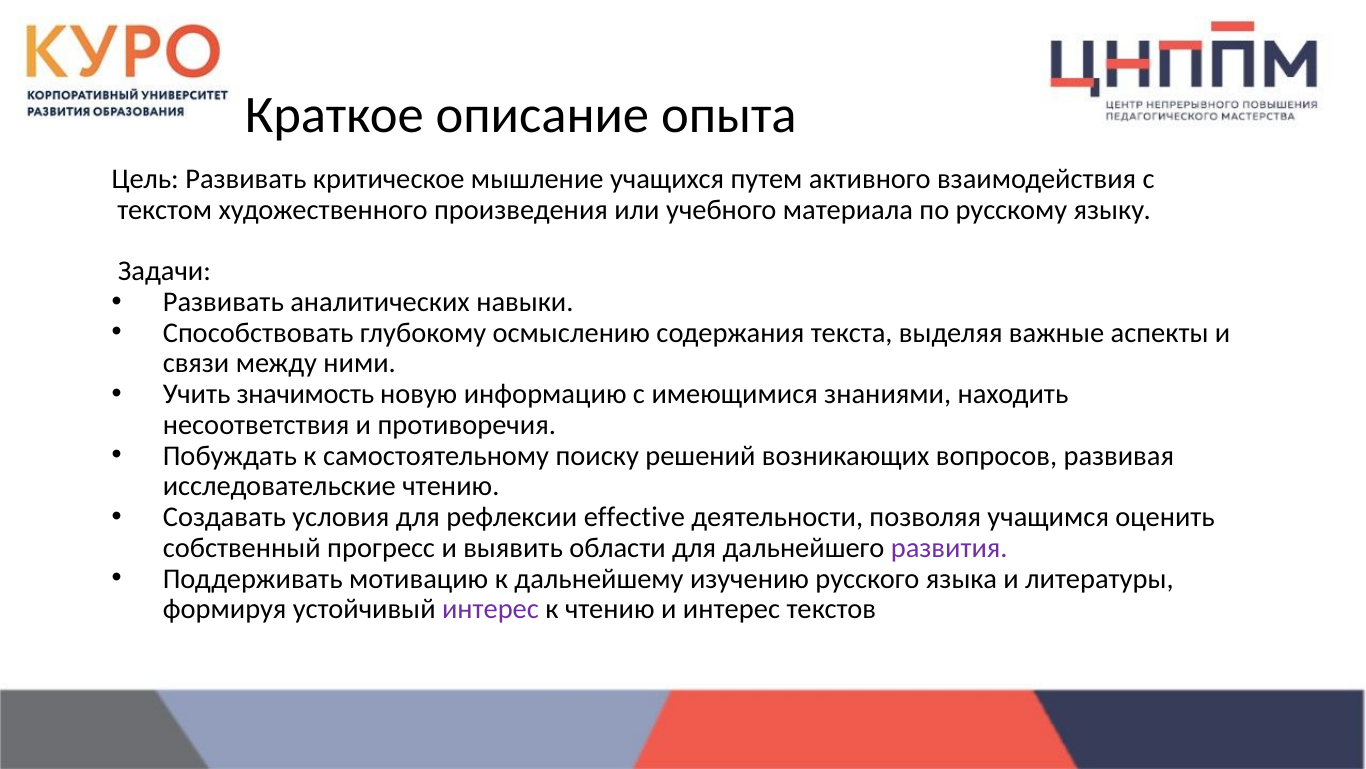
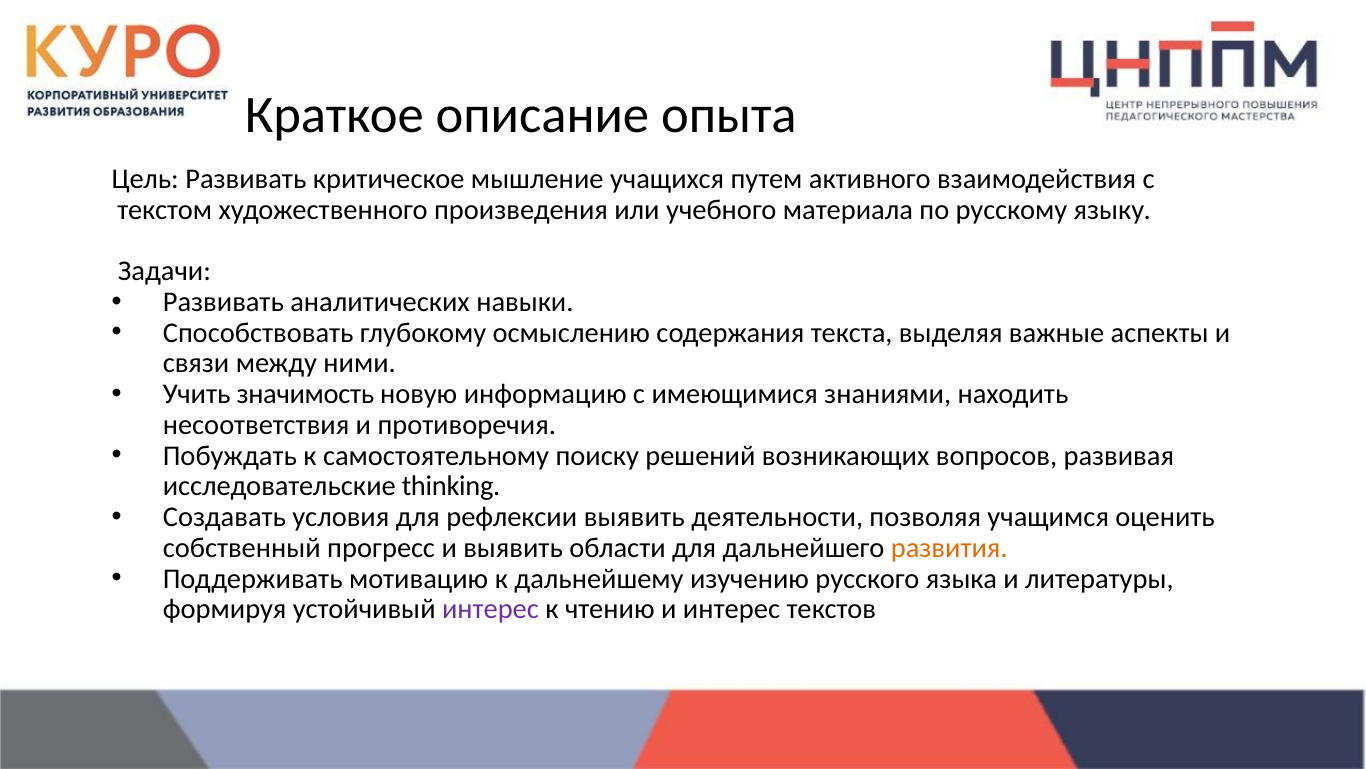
исследовательские чтению: чтению -> thinking (451, 486)
рефлексии effective: effective -> выявить (634, 517)
развития colour: purple -> orange (949, 548)
